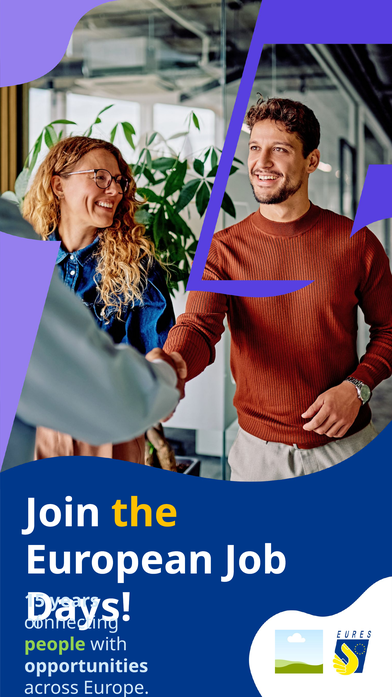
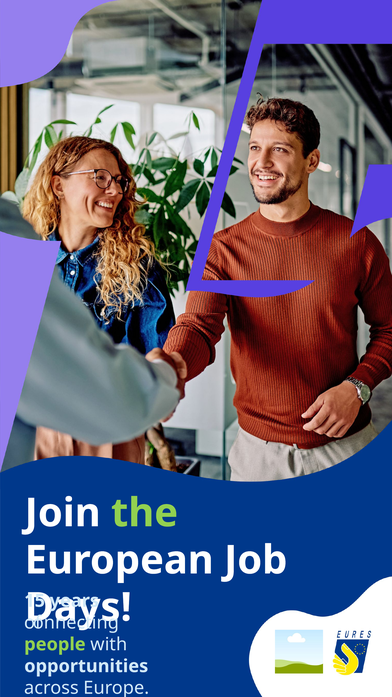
the colour: yellow -> light green (145, 513)
